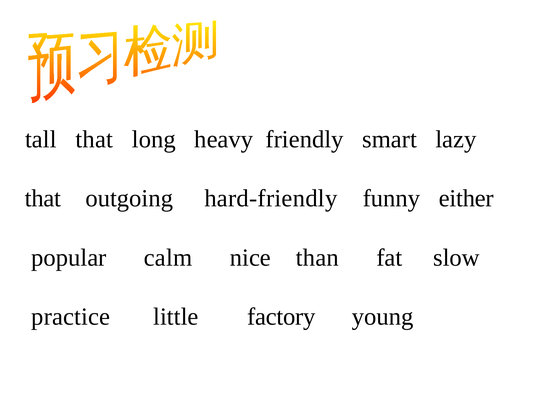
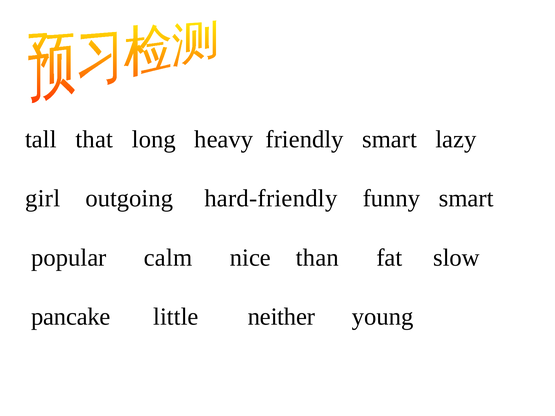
that: that -> girl (43, 199)
funny either: either -> smart (466, 199)
practice: practice -> pancake (71, 317)
factory: factory -> neither (281, 317)
